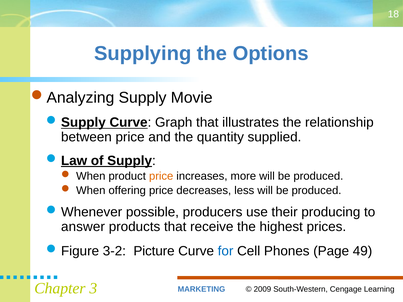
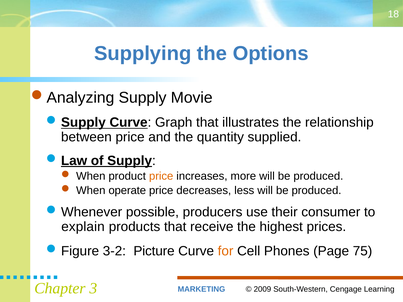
offering: offering -> operate (127, 191)
producing: producing -> consumer (331, 212)
answer: answer -> explain (83, 227)
for colour: blue -> orange (226, 251)
49: 49 -> 75 (363, 251)
